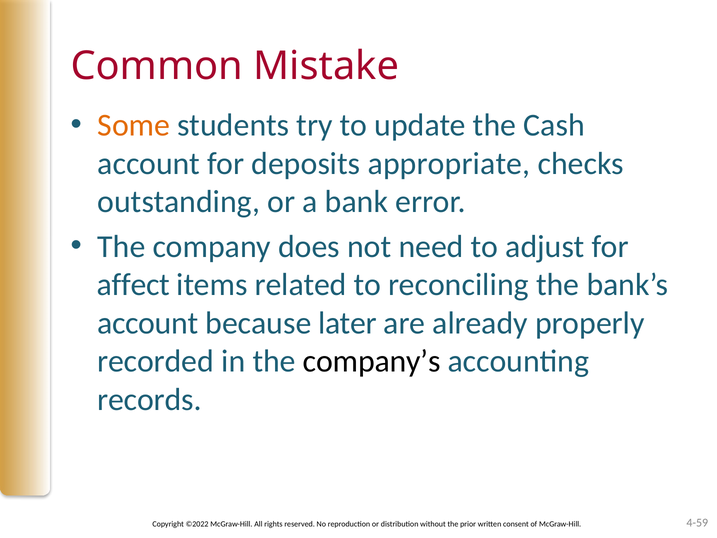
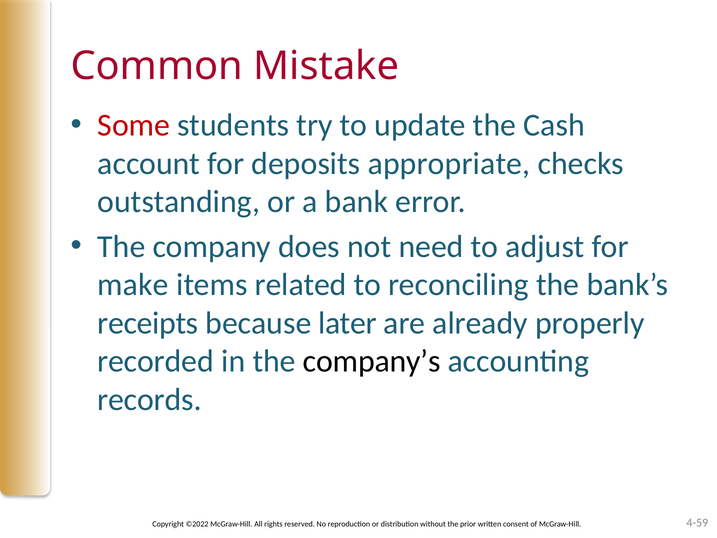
Some colour: orange -> red (134, 125)
affect: affect -> make (133, 285)
account: account -> receipts (148, 323)
